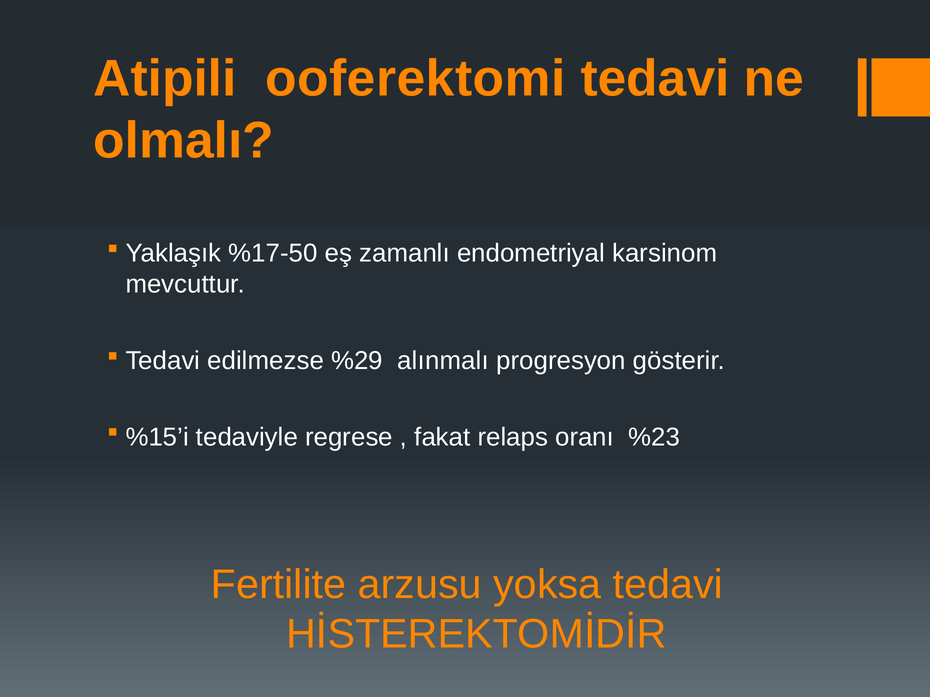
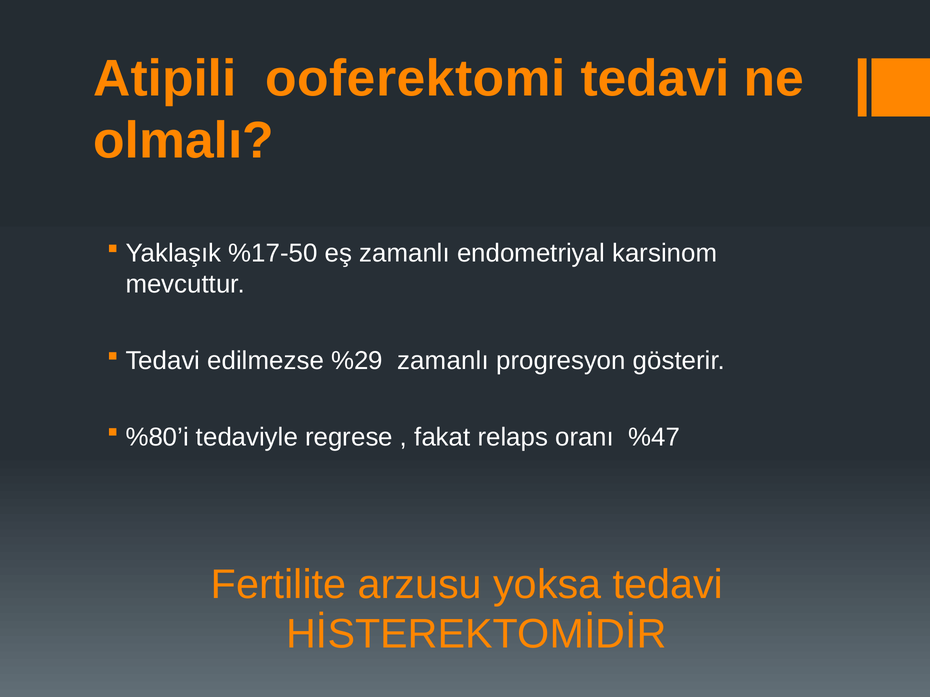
%29 alınmalı: alınmalı -> zamanlı (443, 361)
%15’i: %15’i -> %80’i (157, 438)
%23: %23 -> %47 (654, 438)
